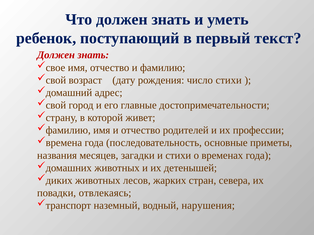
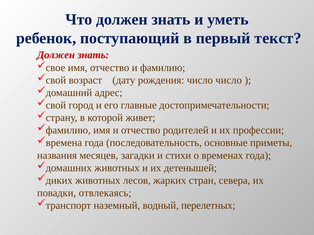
число стихи: стихи -> число (229, 80)
нарушения: нарушения -> перелетных (208, 206)
